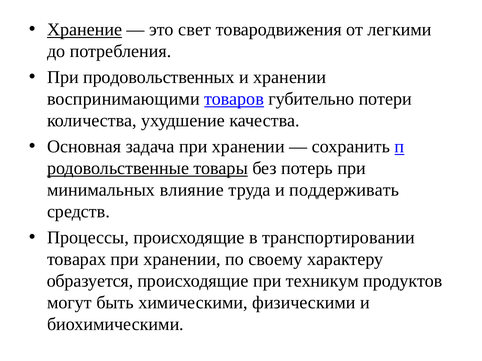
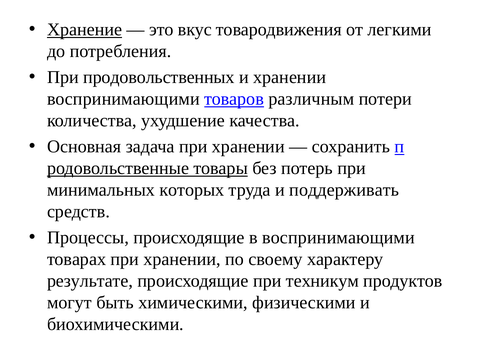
свет: свет -> вкус (195, 30)
губительно: губительно -> различным (311, 99)
влияние: влияние -> которых (192, 190)
в транспортировании: транспортировании -> воспринимающими (339, 238)
образуется: образуется -> результате (90, 281)
